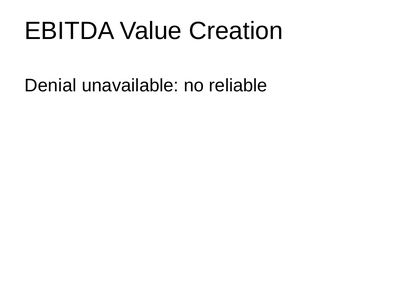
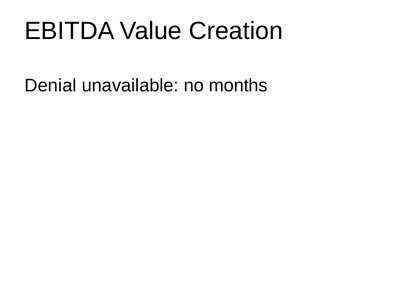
reliable: reliable -> months (238, 86)
